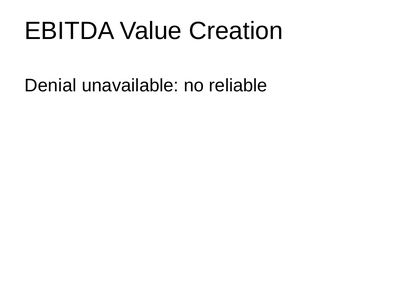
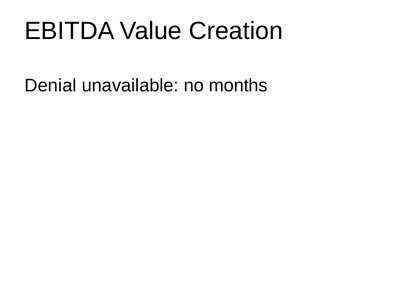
reliable: reliable -> months (238, 86)
